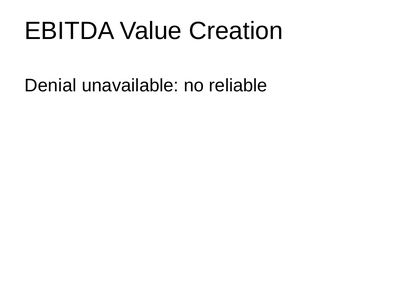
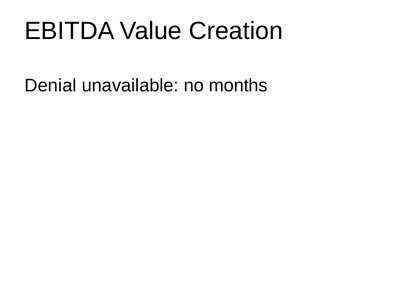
reliable: reliable -> months (238, 86)
